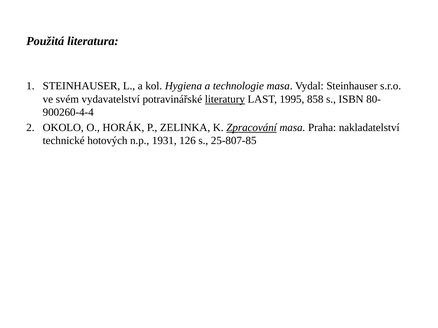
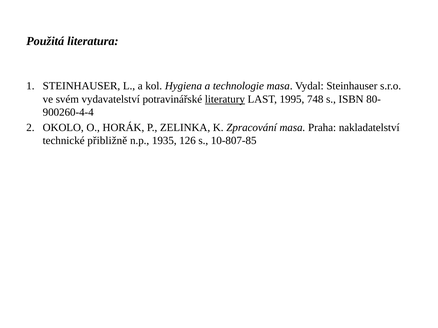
858: 858 -> 748 (315, 99)
Zpracování underline: present -> none (252, 128)
hotových: hotových -> přibližně (107, 141)
1931: 1931 -> 1935 (164, 141)
25-807-85: 25-807-85 -> 10-807-85 (234, 141)
